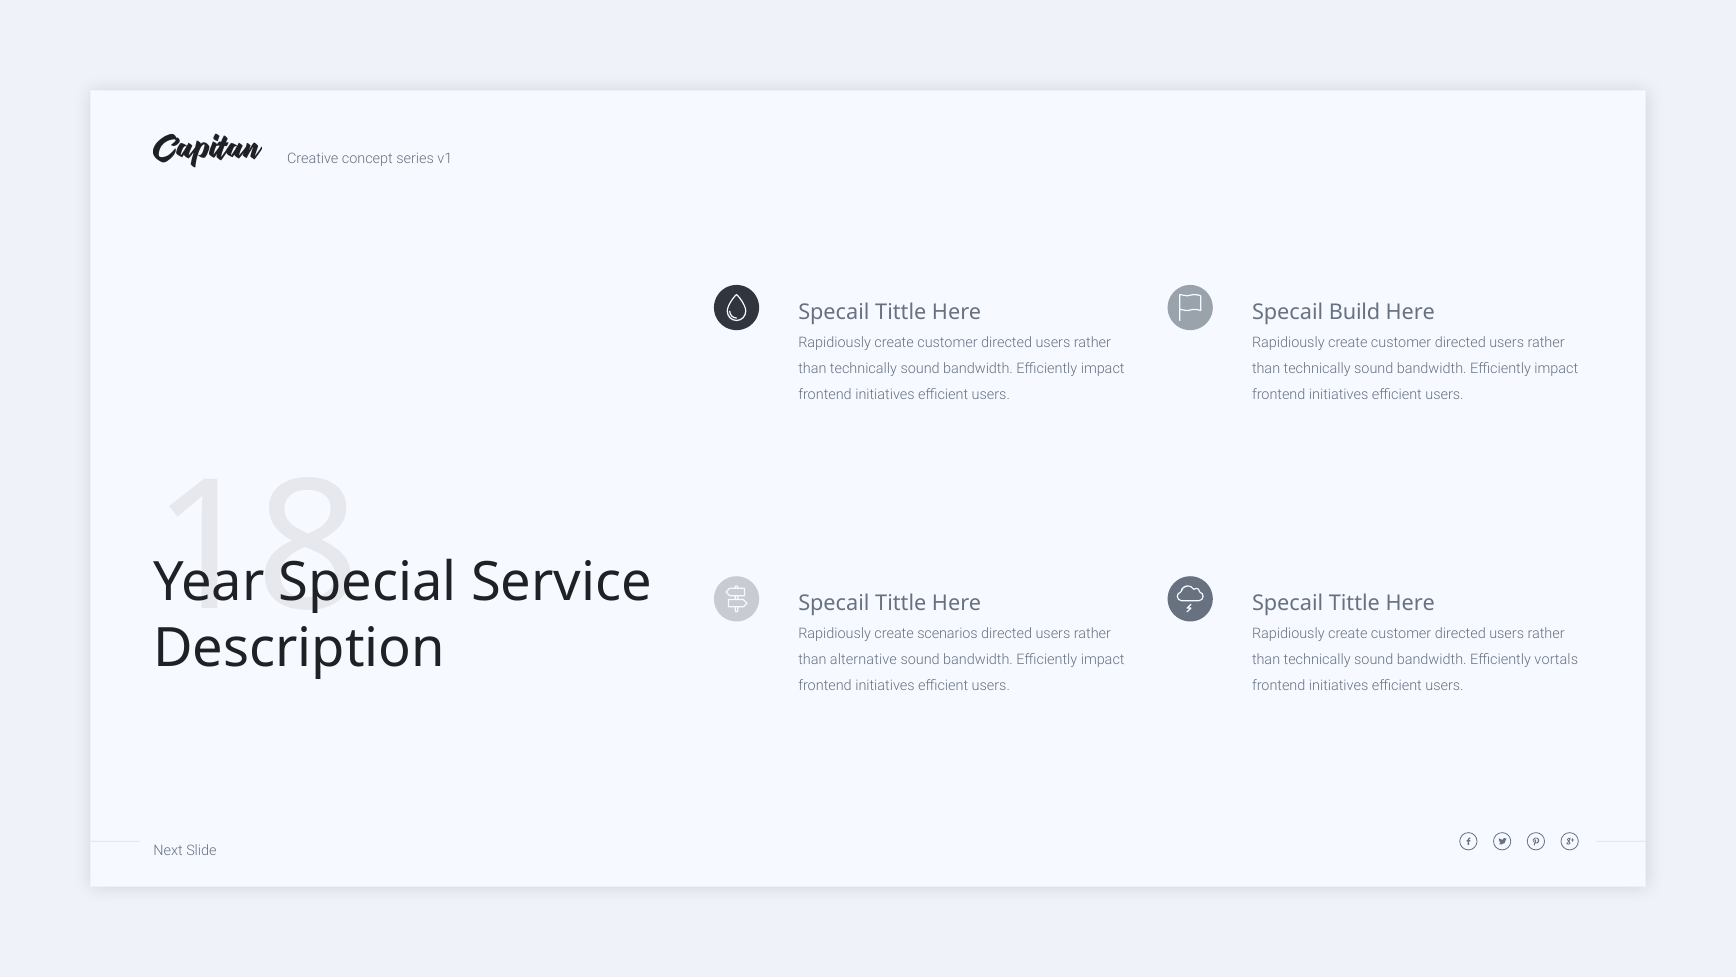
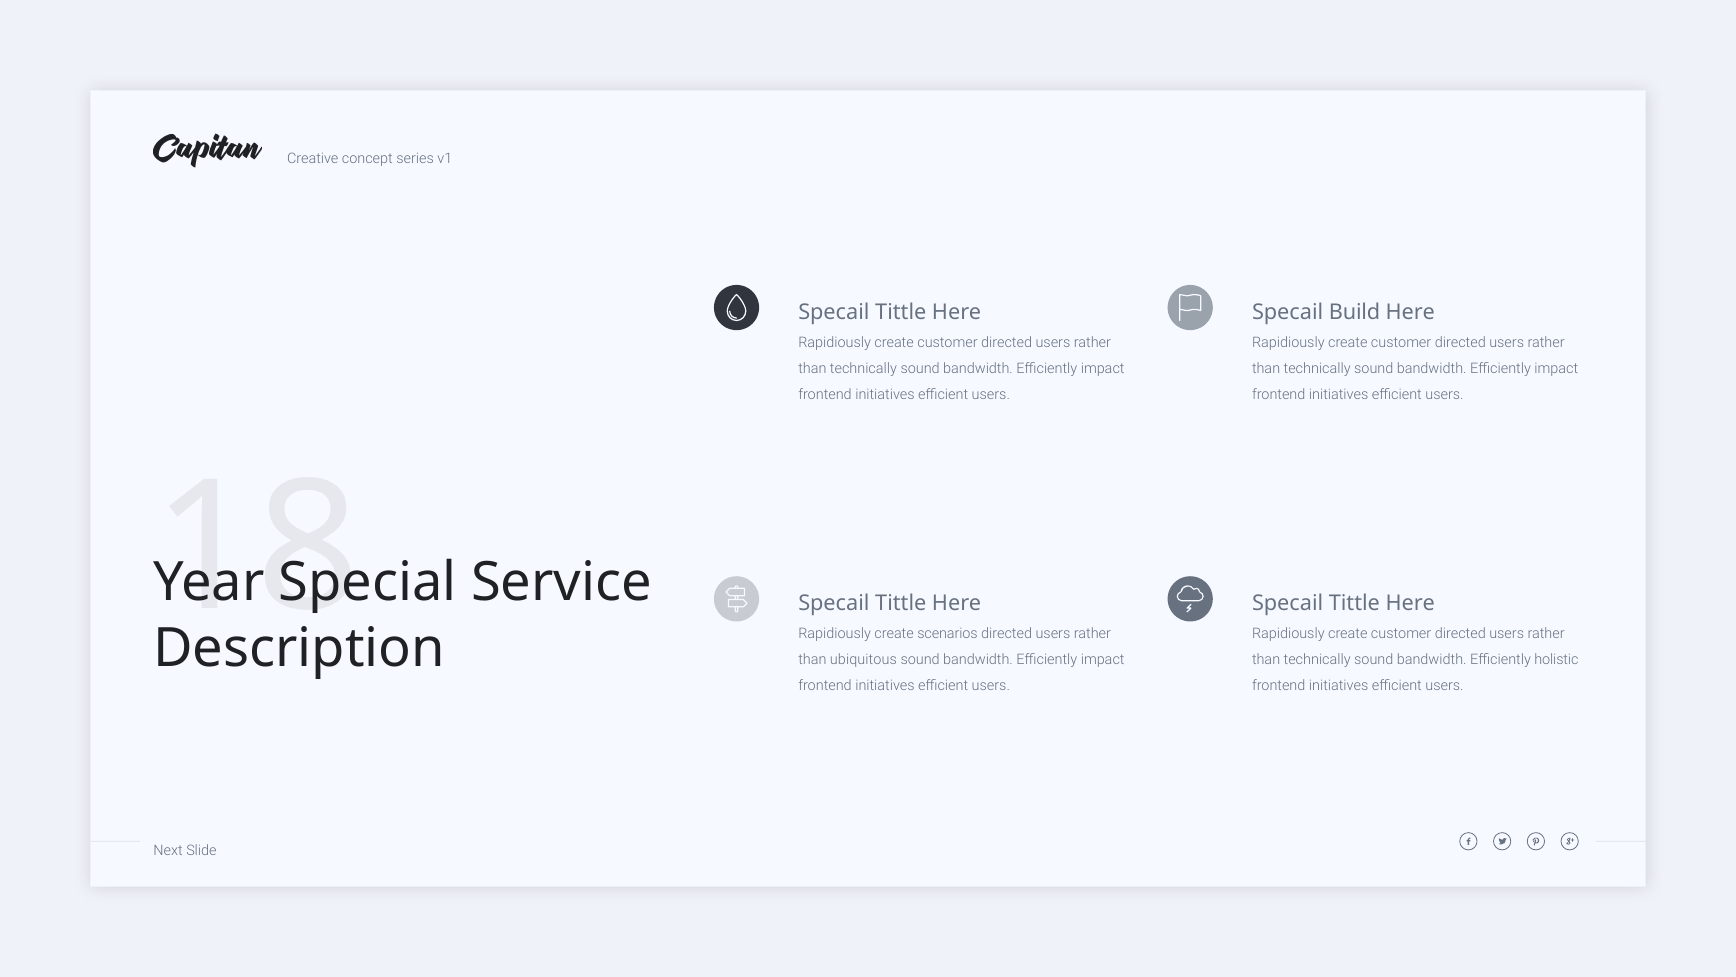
alternative: alternative -> ubiquitous (863, 659)
vortals: vortals -> holistic (1556, 659)
